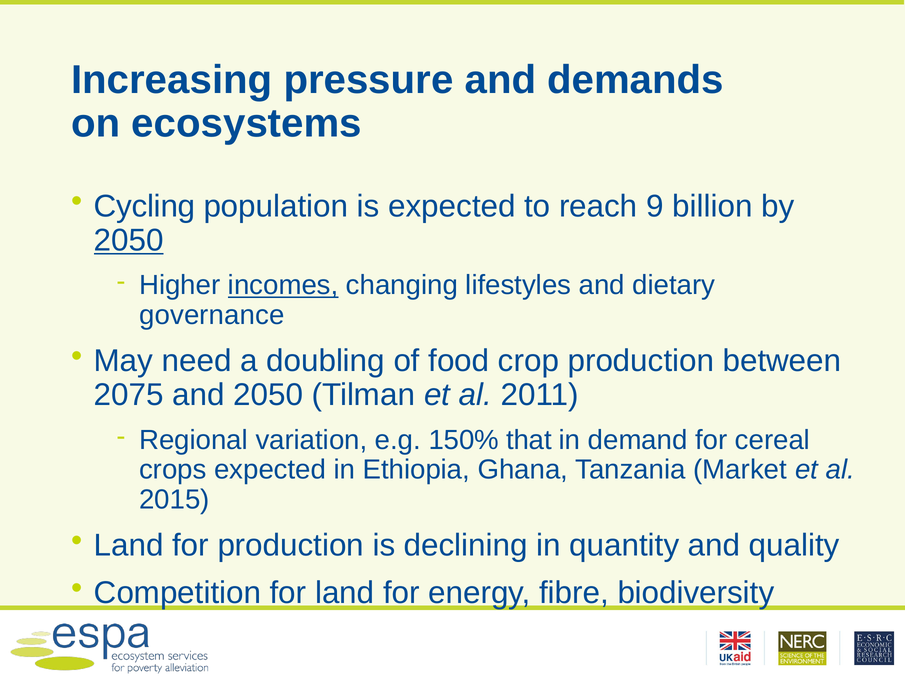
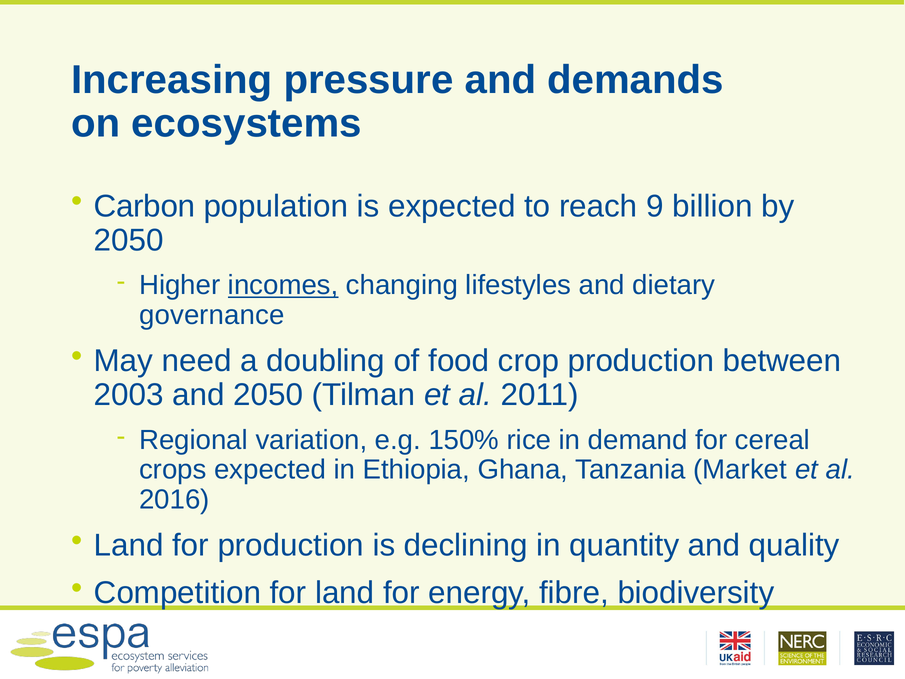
Cycling: Cycling -> Carbon (145, 206)
2050 underline: present -> none (129, 240)
2075: 2075 -> 2003 (129, 395)
that: that -> rice (529, 440)
2015: 2015 -> 2016 (174, 499)
